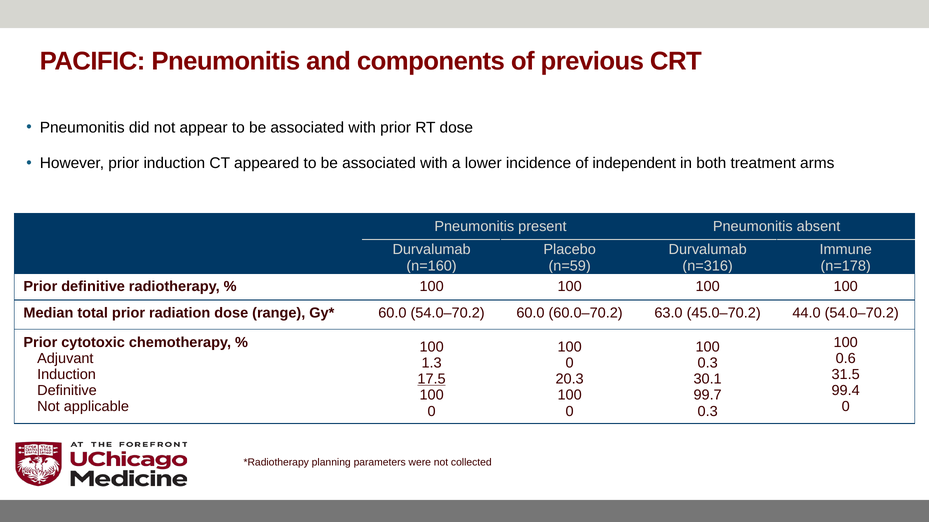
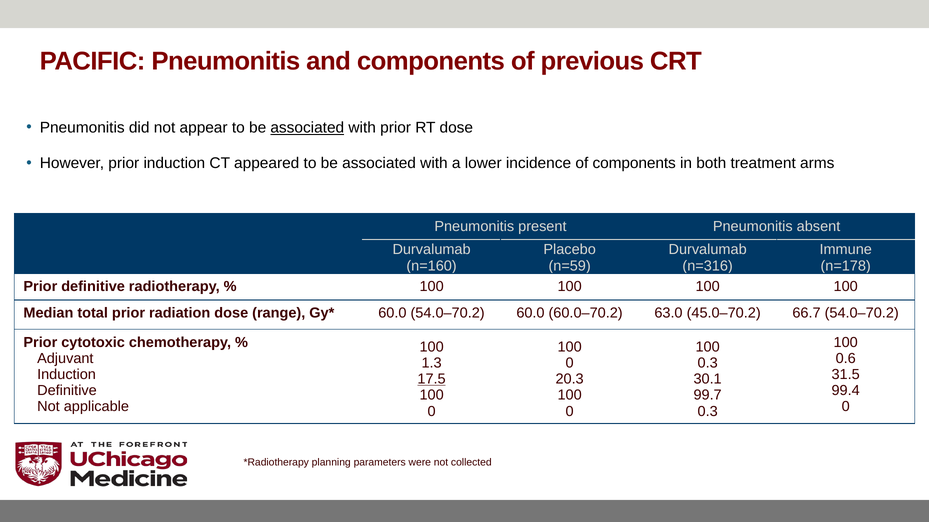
associated underline: none -> present (307, 128)
of independent: independent -> components (634, 163)
44.0: 44.0 -> 66.7 (807, 313)
